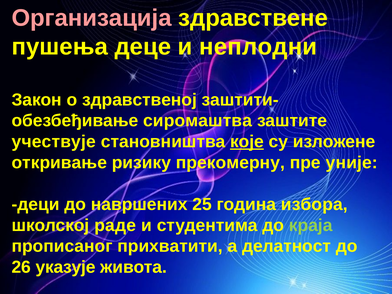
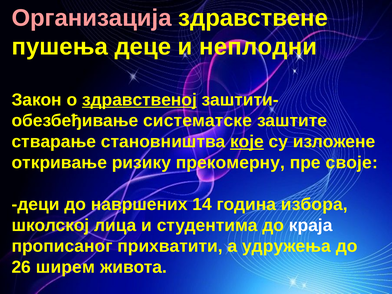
здравственој underline: none -> present (139, 100)
сиромаштва: сиромаштва -> систематске (198, 121)
учествује: учествује -> стварање (54, 142)
уније: уније -> своје (352, 163)
25: 25 -> 14 (202, 204)
раде: раде -> лица (115, 225)
краја colour: light green -> white (311, 225)
делатност: делатност -> удружења (286, 246)
указује: указује -> ширем (65, 267)
